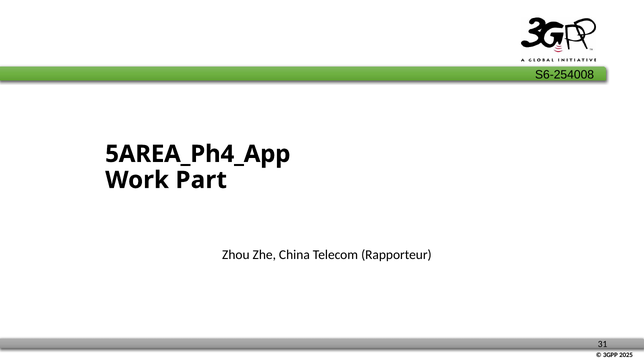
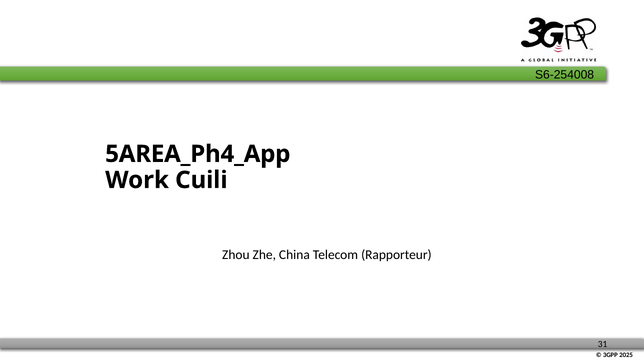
Part: Part -> Cuili (201, 180)
